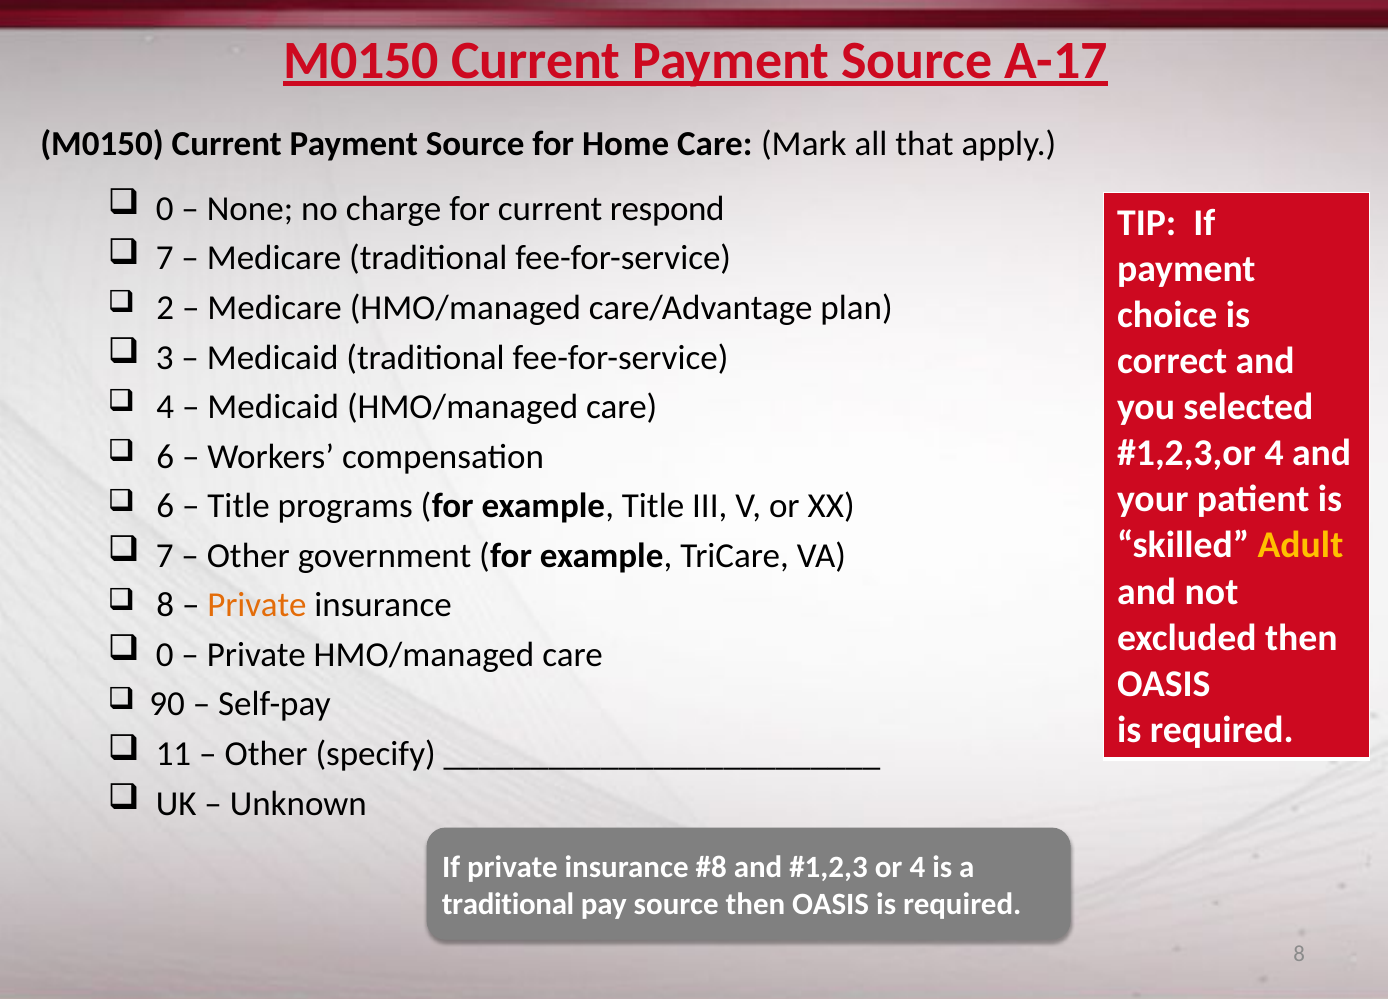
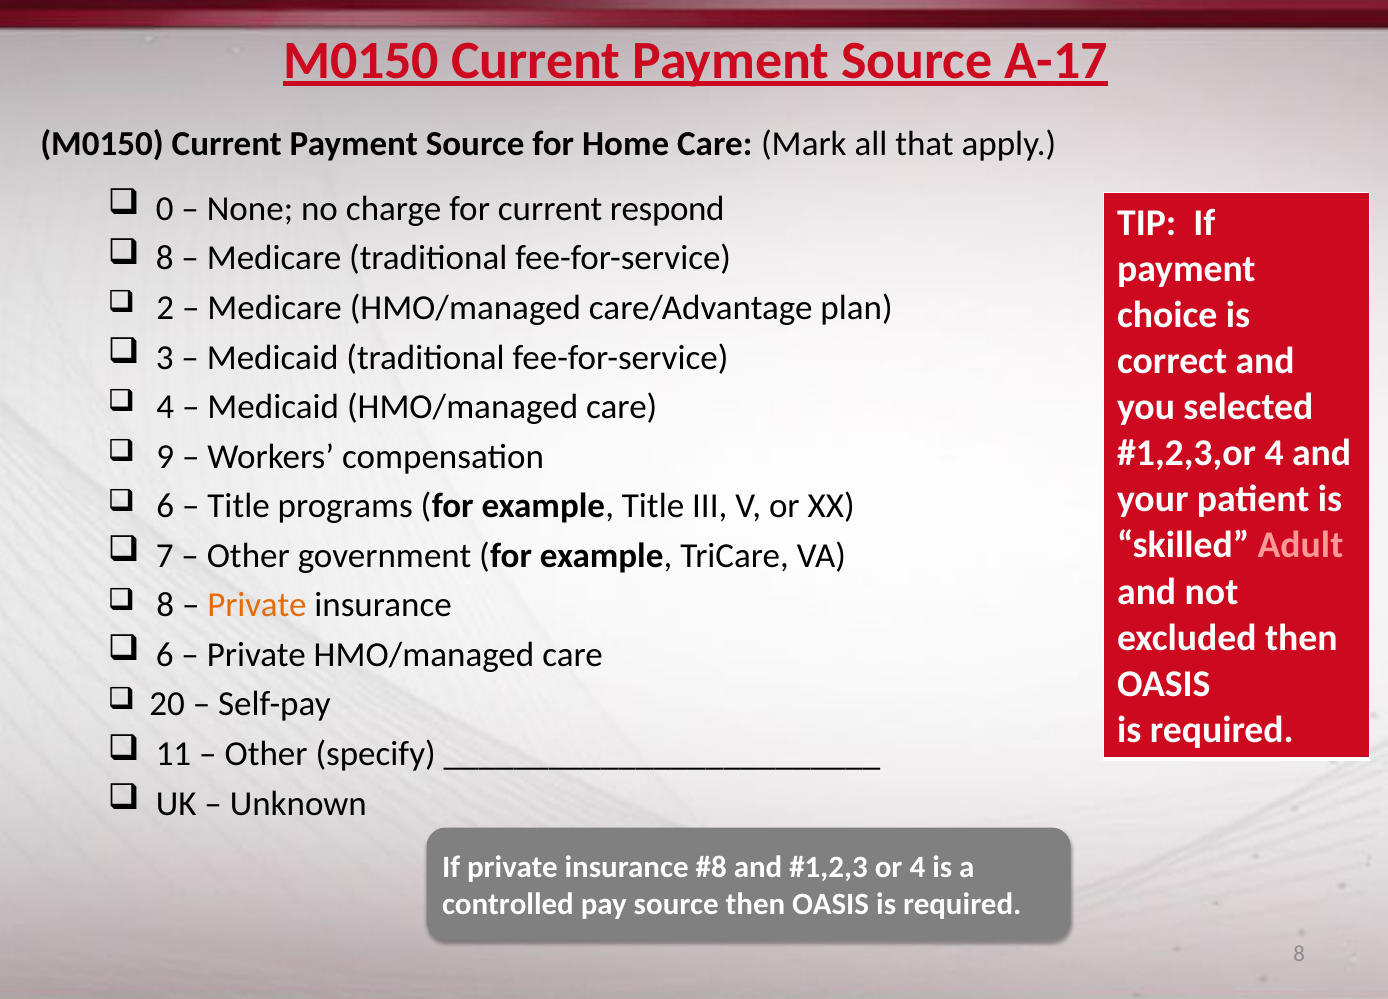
7: 7 -> 8 (165, 259)
6: 6 -> 9 (165, 457)
Adult colour: yellow -> pink (1300, 546)
0: 0 -> 6 (165, 655)
90: 90 -> 20 (167, 705)
traditional: traditional -> controlled (508, 905)
